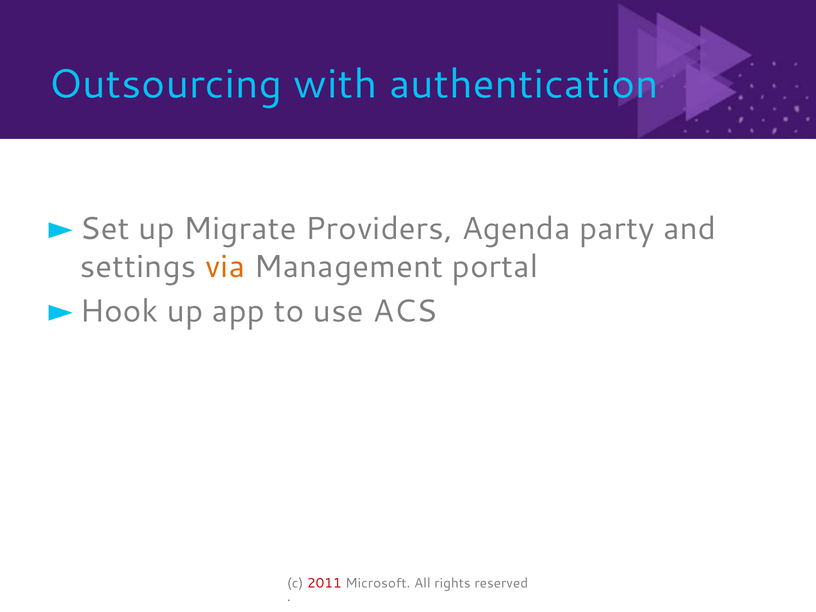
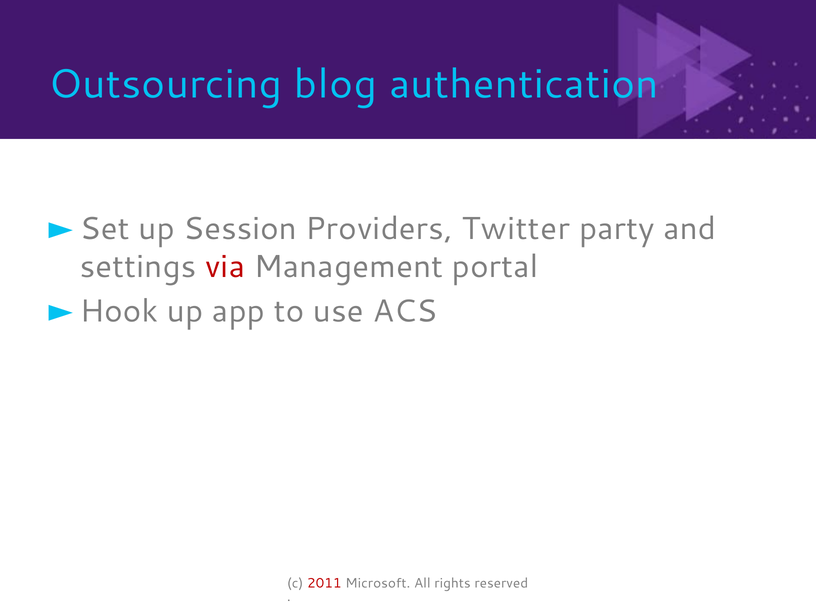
with: with -> blog (335, 84)
Migrate: Migrate -> Session (240, 229)
Agenda: Agenda -> Twitter (516, 229)
via colour: orange -> red (225, 267)
